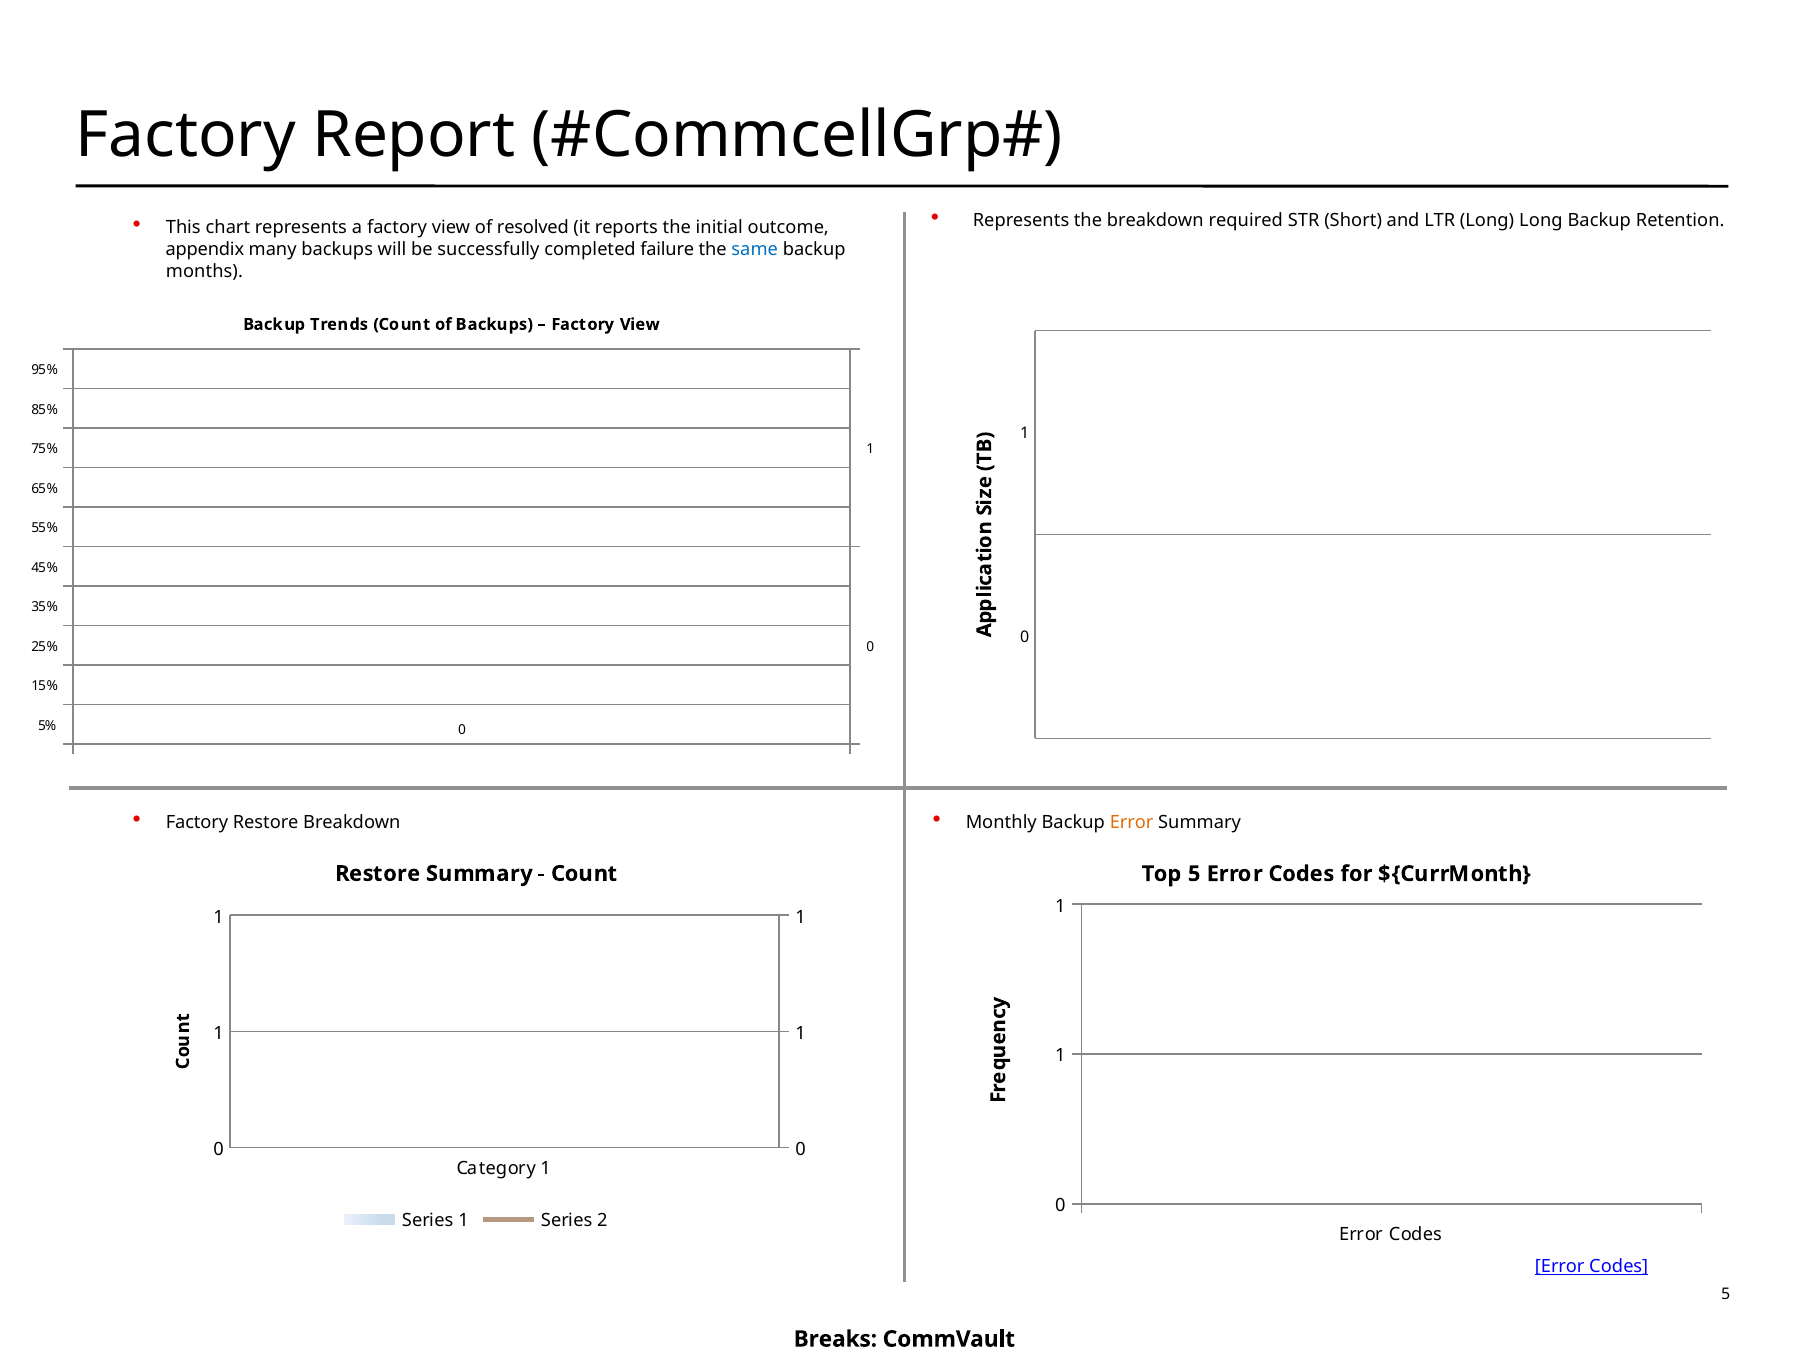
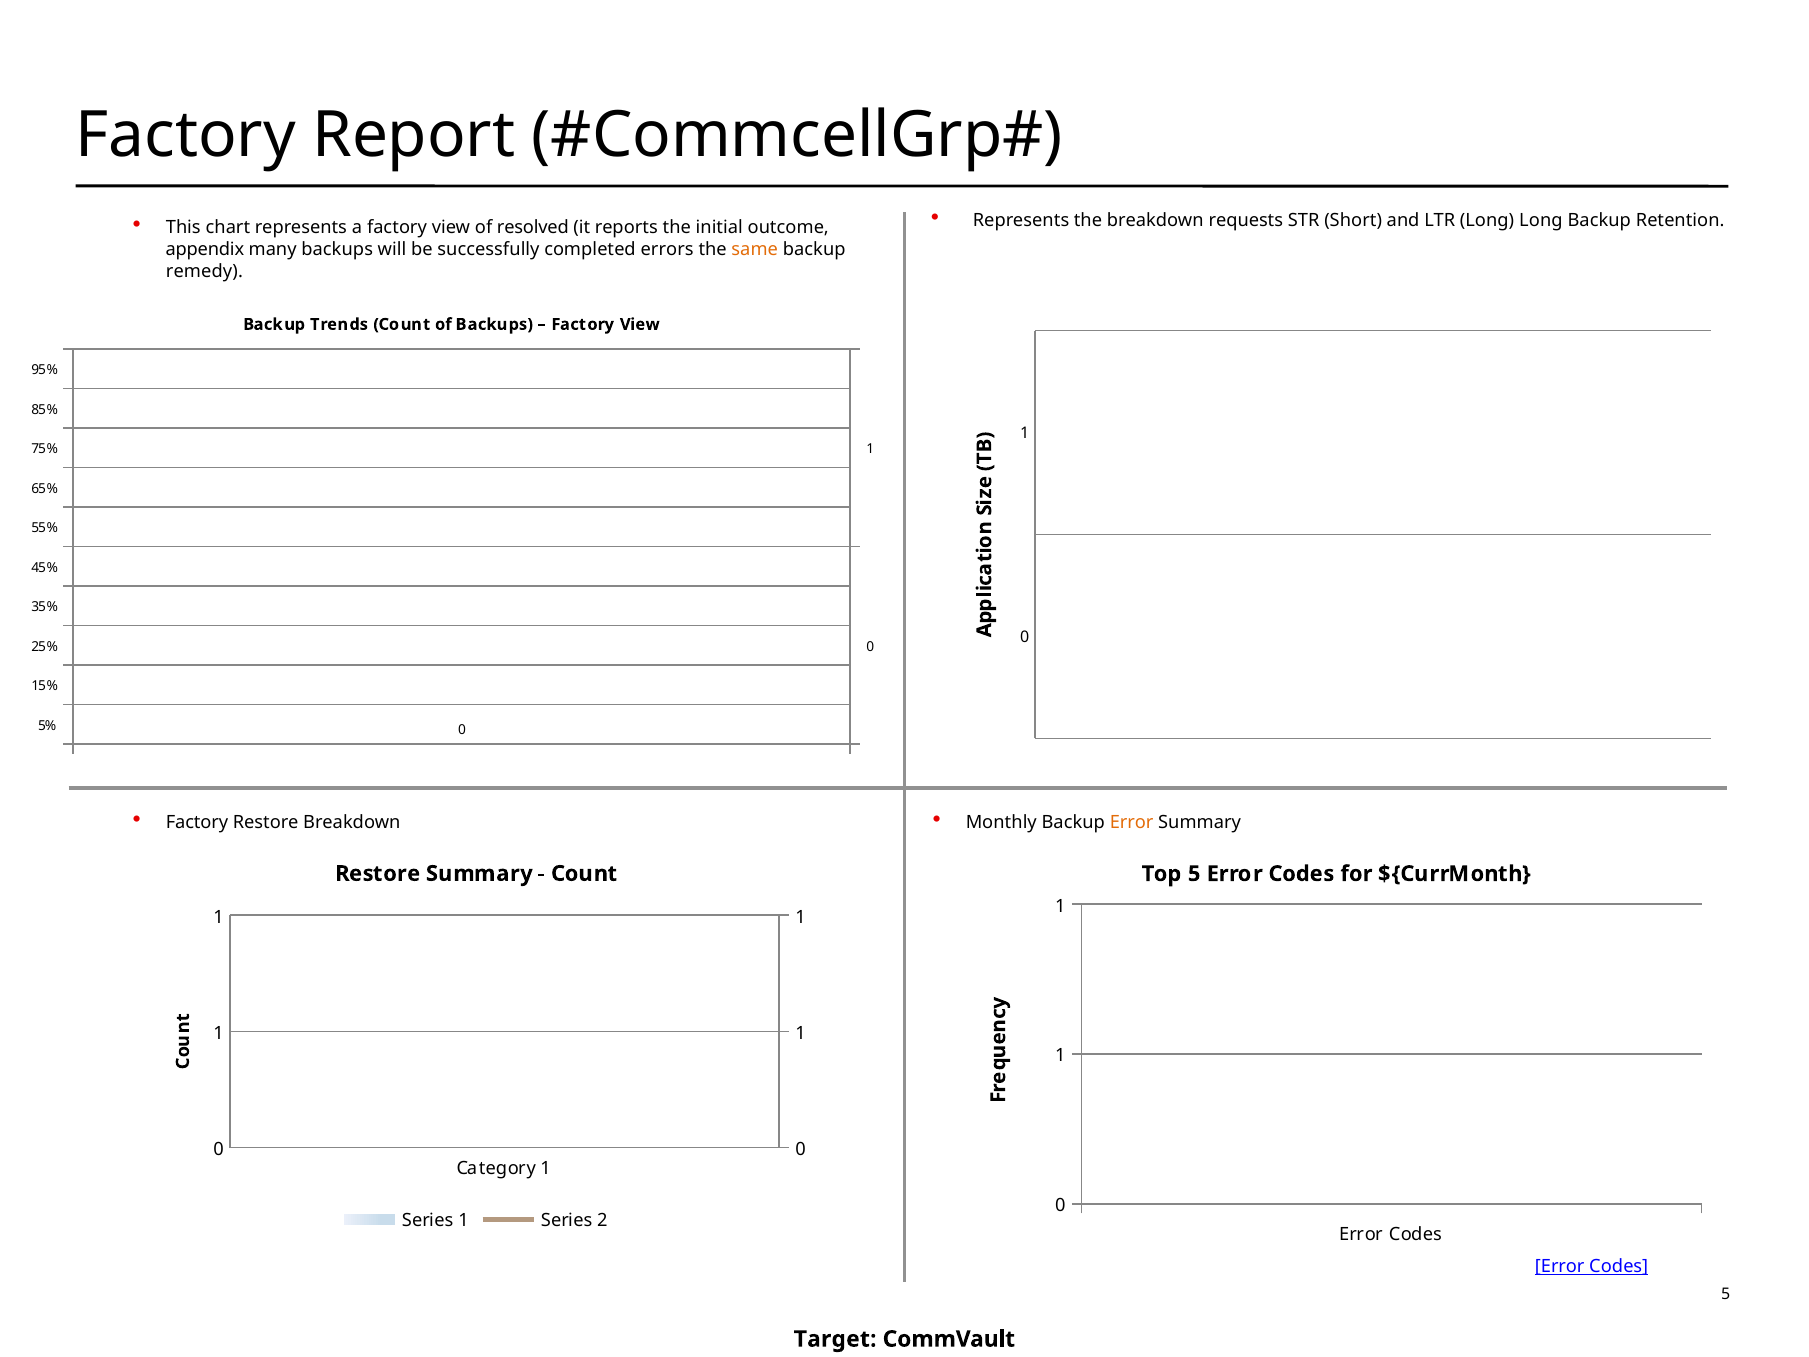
required: required -> requests (1246, 220)
failure: failure -> errors (667, 249)
same colour: blue -> orange (755, 249)
months: months -> remedy (204, 271)
Breaks: Breaks -> Target (835, 1339)
